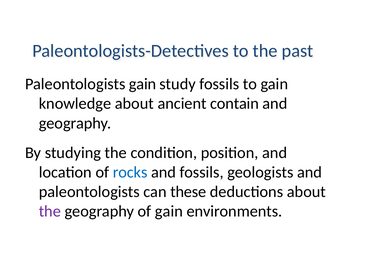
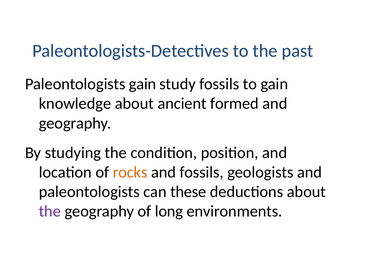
contain: contain -> formed (234, 104)
rocks colour: blue -> orange (130, 172)
of gain: gain -> long (169, 212)
